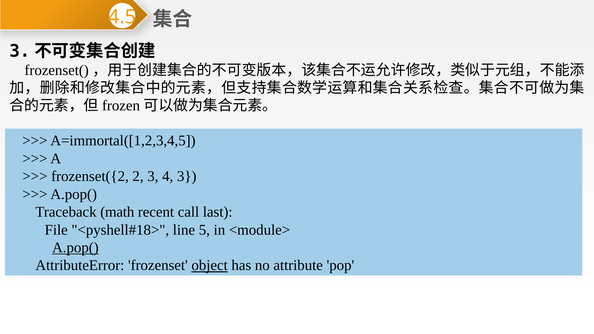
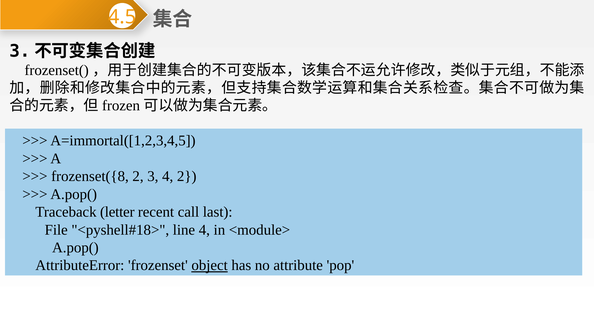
frozenset({2: frozenset({2 -> frozenset({8 (90, 176)
4 3: 3 -> 2 (187, 176)
math: math -> letter (117, 212)
line 5: 5 -> 4 (204, 230)
A.pop( underline: present -> none (75, 248)
